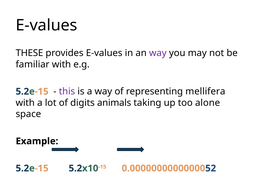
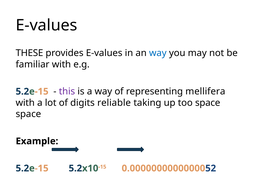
way colour: purple -> blue (158, 53)
animals: animals -> reliable (114, 103)
too alone: alone -> space (208, 103)
